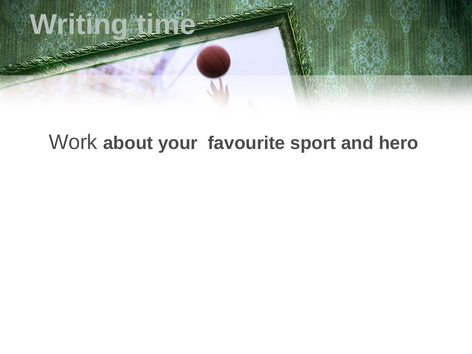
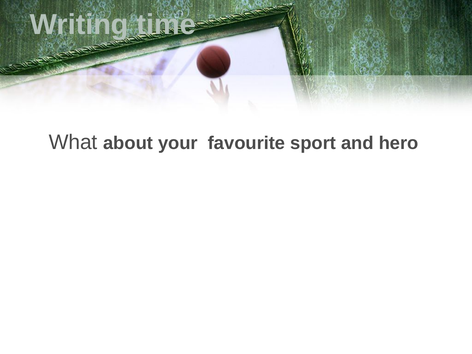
Work: Work -> What (73, 142)
